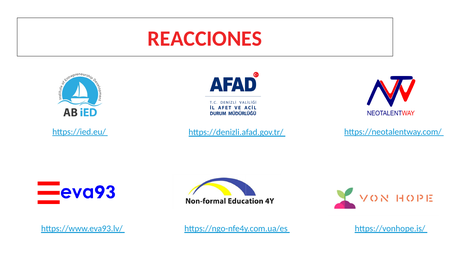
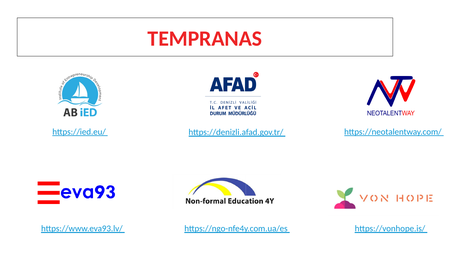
REACCIONES: REACCIONES -> TEMPRANAS (205, 39)
